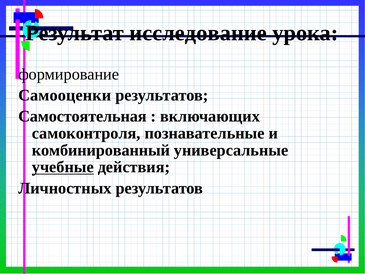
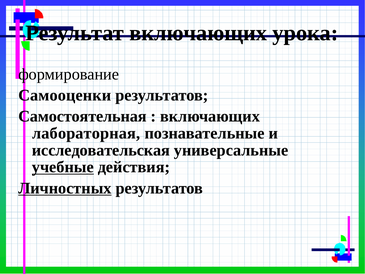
Результат исследование: исследование -> включающих (198, 33)
самоконтроля: самоконтроля -> лабораторная (86, 133)
комбинированный: комбинированный -> исследовательская (101, 150)
Личностных underline: none -> present (65, 188)
